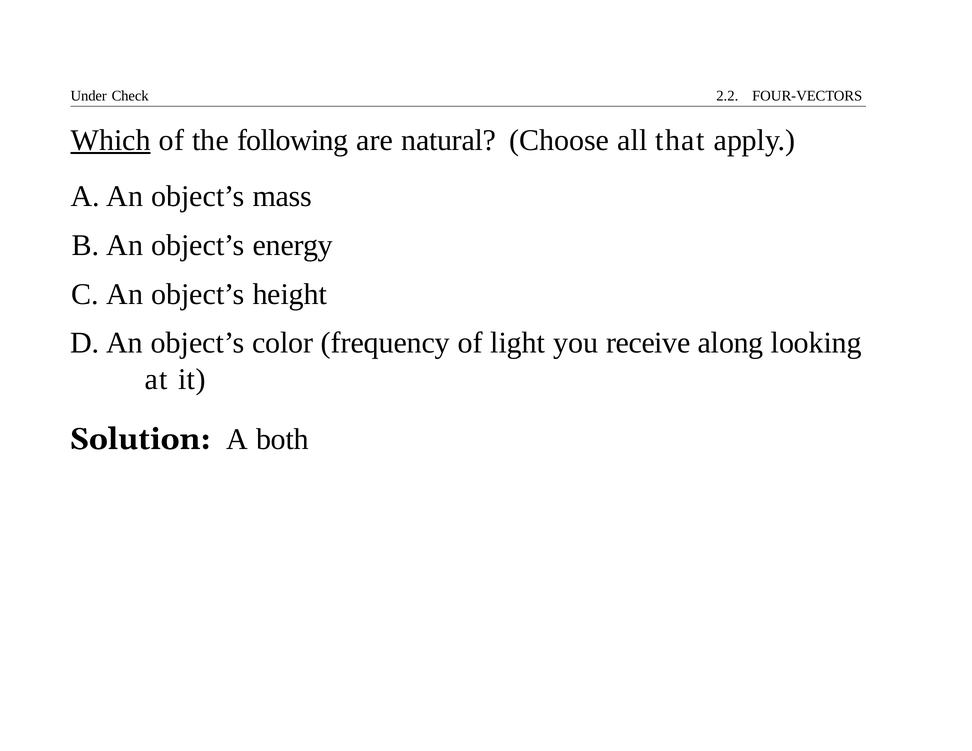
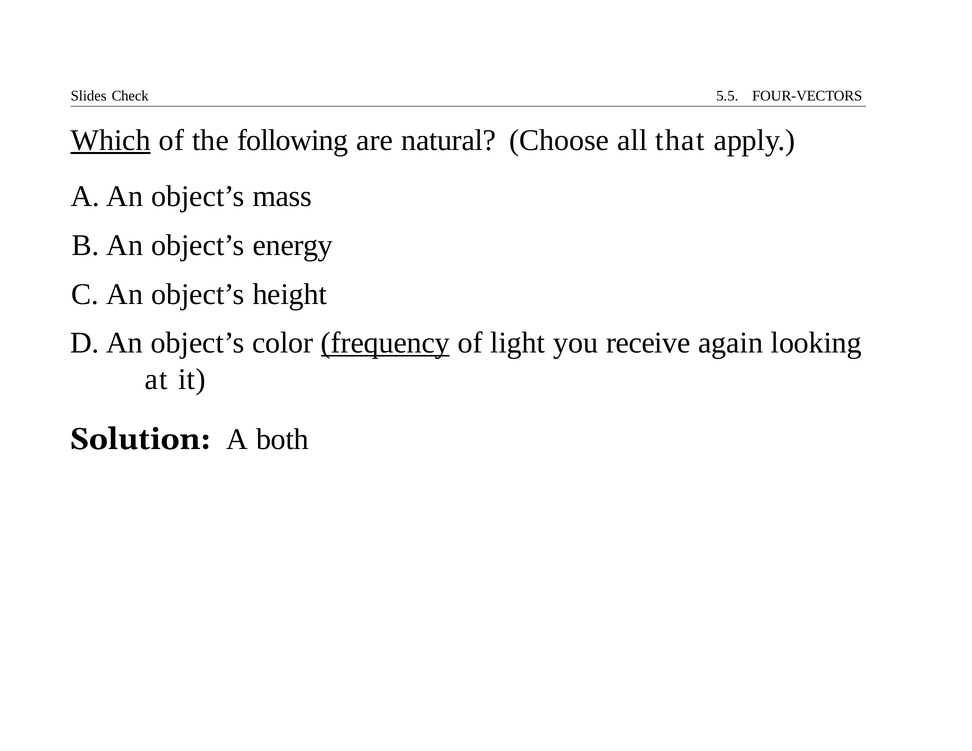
Under: Under -> Slides (89, 96)
2.2: 2.2 -> 5.5 (727, 96)
frequency underline: none -> present (385, 343)
along: along -> again (731, 343)
